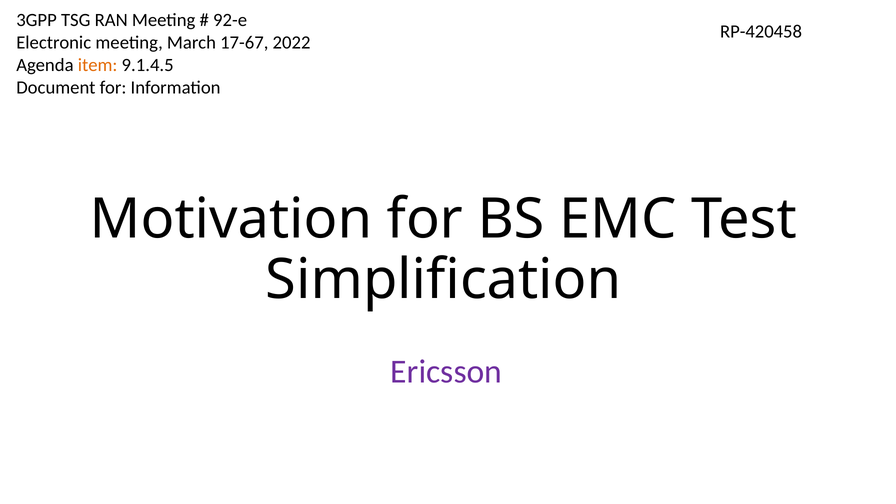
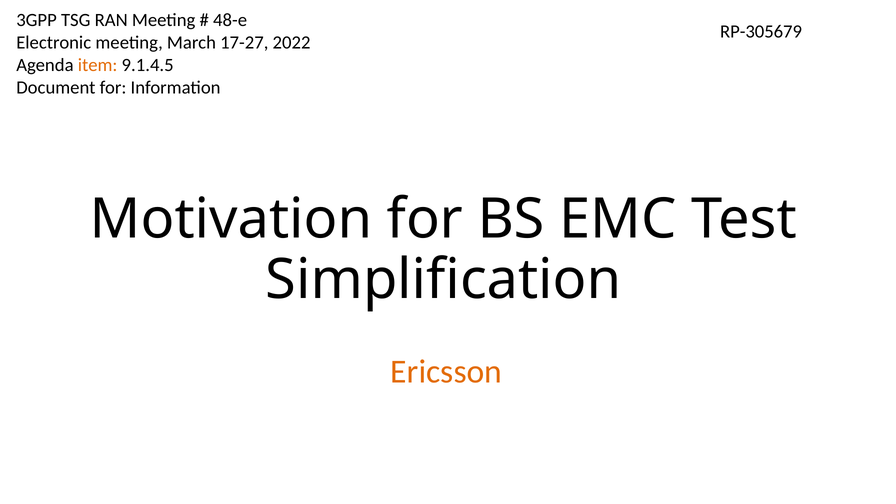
92-e: 92-e -> 48-e (230, 20)
RP-420458: RP-420458 -> RP-305679 (761, 32)
17-67: 17-67 -> 17-27 (244, 43)
Ericsson colour: purple -> orange (446, 372)
